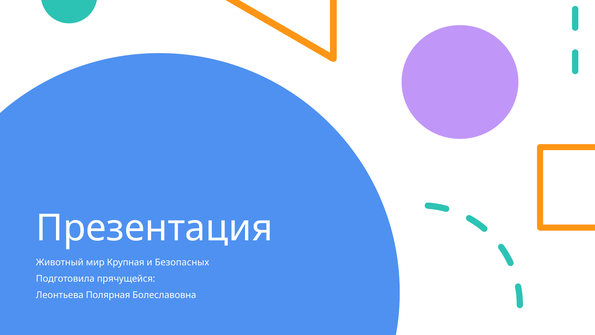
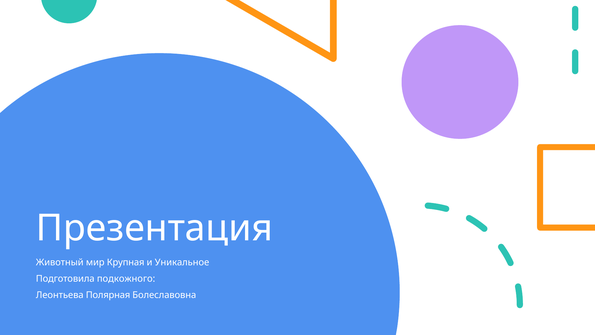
Безопасных: Безопасных -> Уникальное (182, 262)
прячущейся: прячущейся -> подкожного (126, 278)
